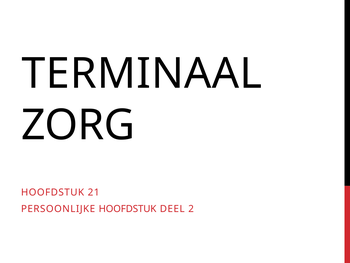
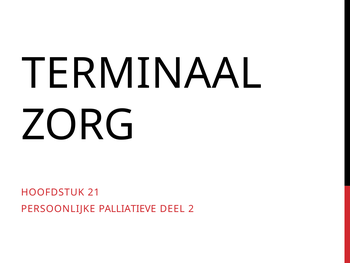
PERSOONLIJKE HOOFDSTUK: HOOFDSTUK -> PALLIATIEVE (127, 209)
